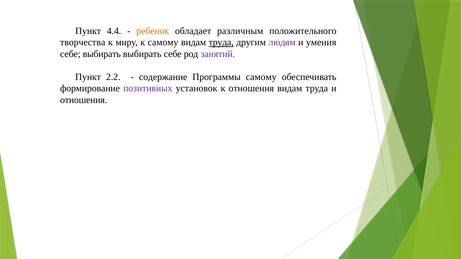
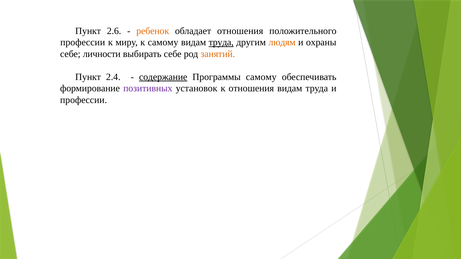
4.4: 4.4 -> 2.6 (114, 31)
обладает различным: различным -> отношения (240, 31)
творчества: творчества -> профессии (83, 42)
людям colour: purple -> orange (282, 42)
умения: умения -> охраны (321, 42)
себе выбирать: выбирать -> личности (102, 54)
занятий colour: purple -> orange (218, 54)
2.2: 2.2 -> 2.4 (113, 77)
содержание underline: none -> present (163, 77)
отношения: отношения -> профессии (84, 100)
